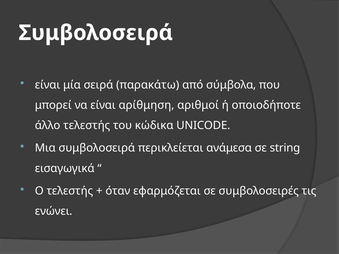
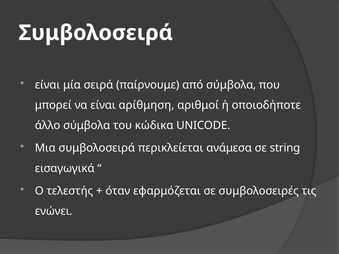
παρακάτω: παρακάτω -> παίρνουμε (148, 85)
άλλο τελεστής: τελεστής -> σύμβολα (87, 126)
